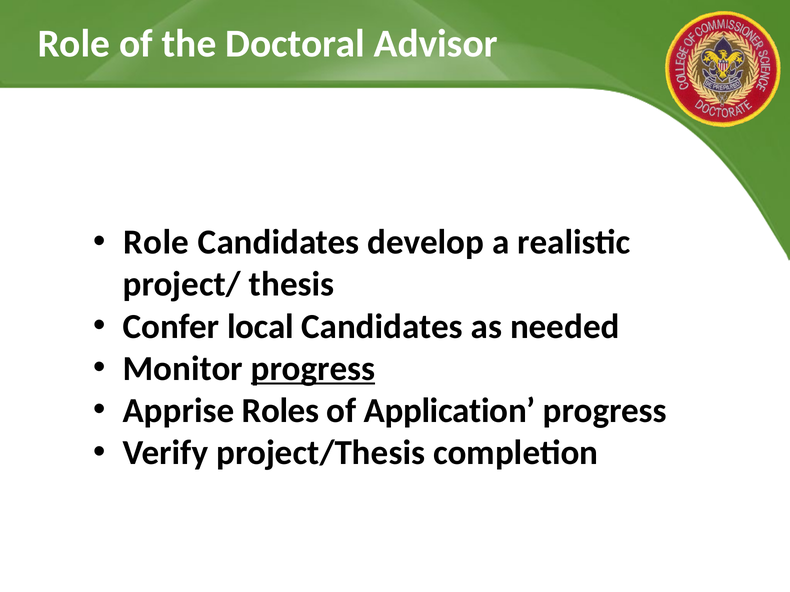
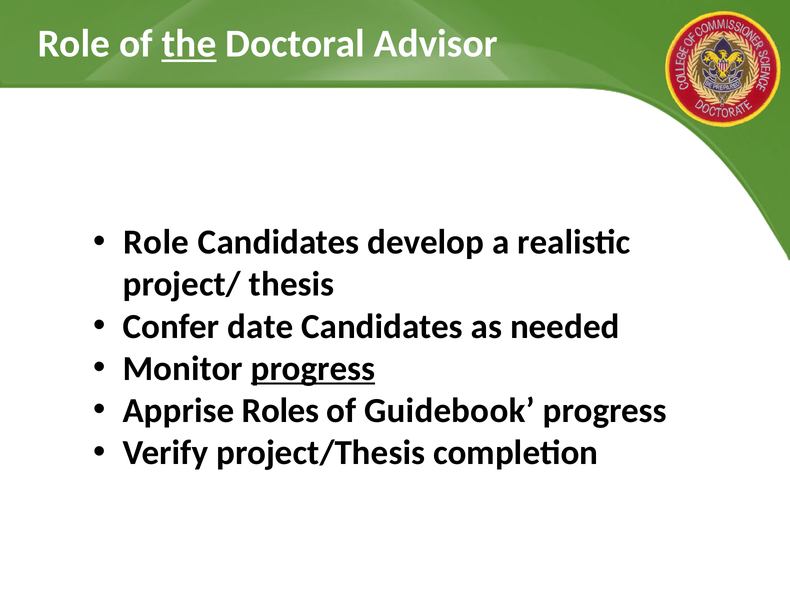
the underline: none -> present (189, 44)
local: local -> date (260, 327)
Application: Application -> Guidebook (449, 411)
